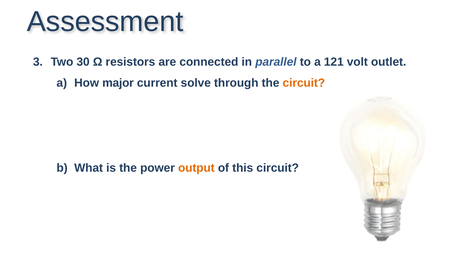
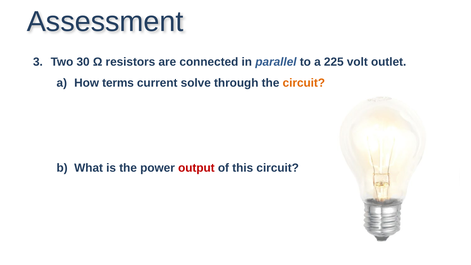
121: 121 -> 225 (334, 62)
major: major -> terms (118, 83)
output colour: orange -> red (196, 168)
